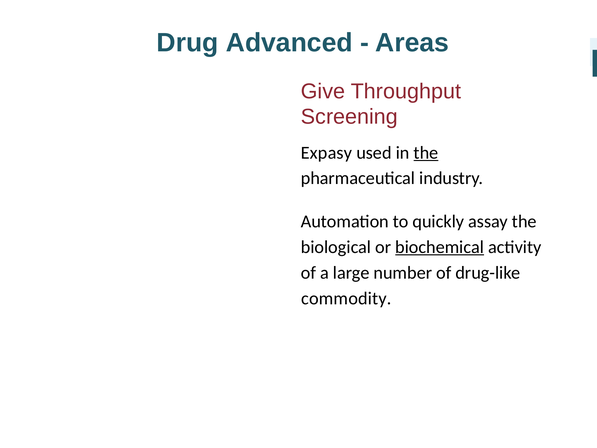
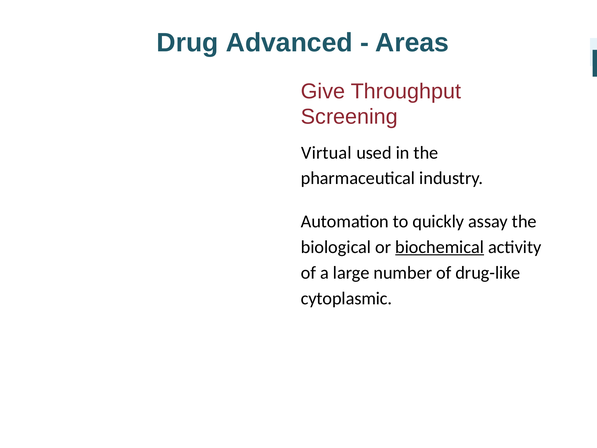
Expasy: Expasy -> Virtual (326, 153)
the underline: present -> none (426, 153)
commodity: commodity -> cytoplasmic (347, 298)
